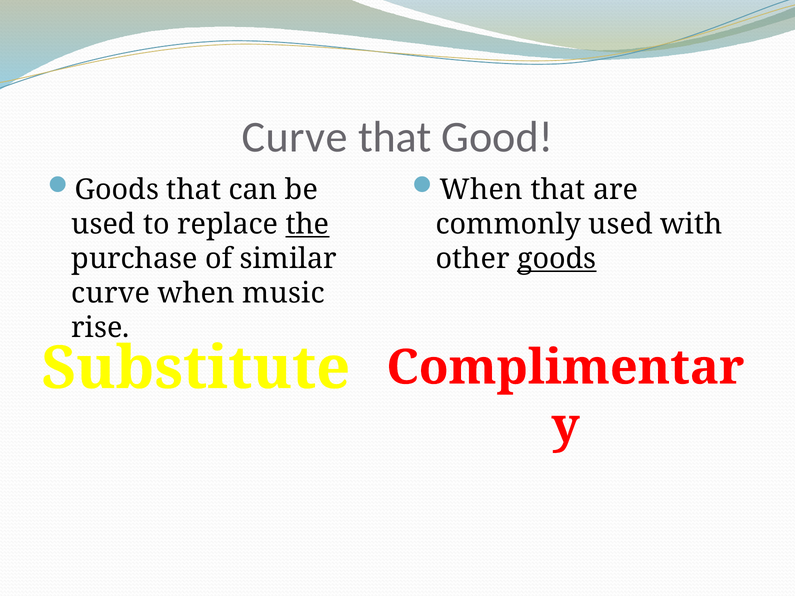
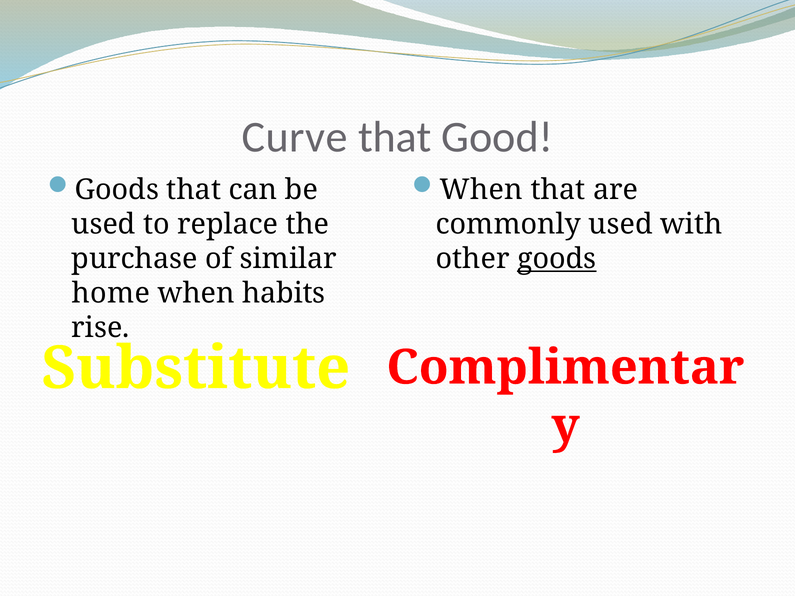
the underline: present -> none (308, 225)
curve: curve -> home (111, 293)
music: music -> habits (284, 293)
